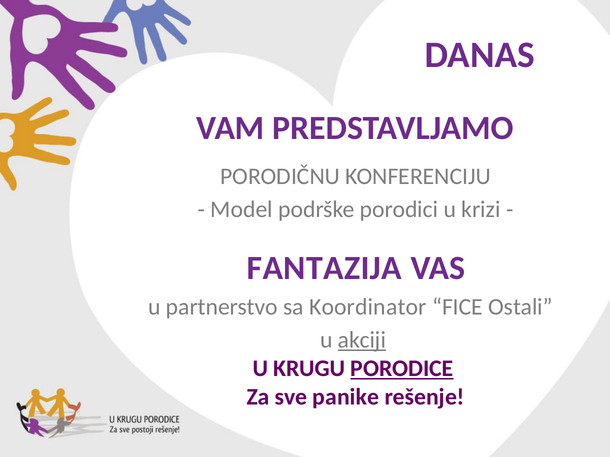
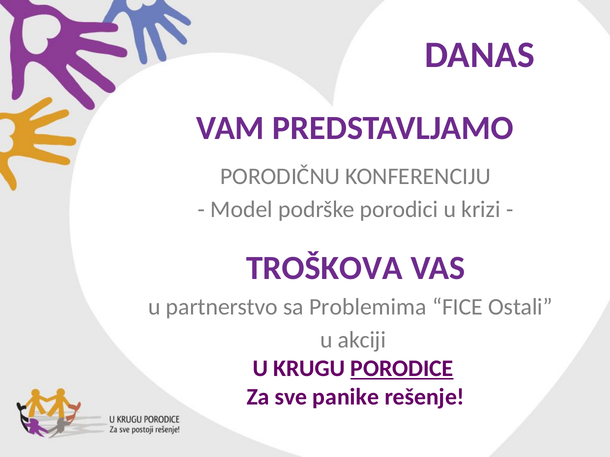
FANTAZIJA: FANTAZIJA -> TROŠKOVA (325, 269)
Koordinator: Koordinator -> Problemima (368, 307)
akciji underline: present -> none (362, 340)
